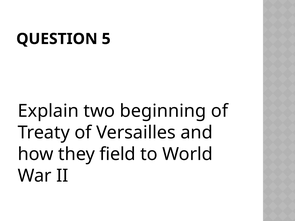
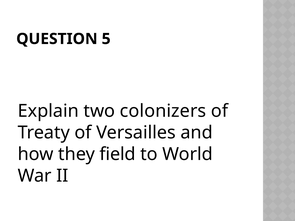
beginning: beginning -> colonizers (163, 111)
